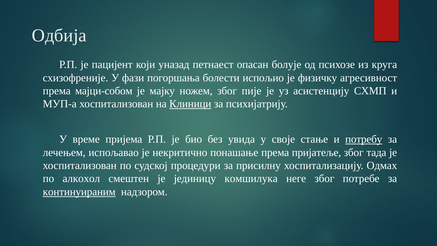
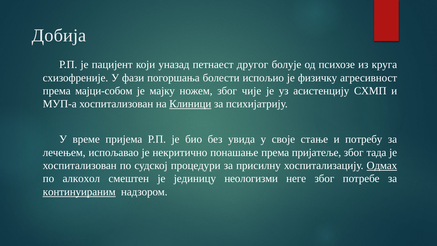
Одбија: Одбија -> Добија (59, 36)
опасан: опасан -> другог (253, 65)
пије: пије -> чије (252, 91)
потребу underline: present -> none (364, 139)
Одмах underline: none -> present (382, 165)
комшилука: комшилука -> неологизми (251, 179)
